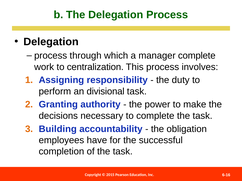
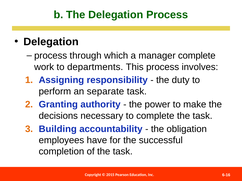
centralization: centralization -> departments (95, 67)
divisional: divisional -> separate (105, 92)
